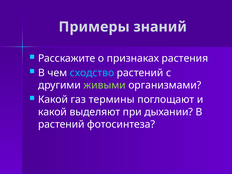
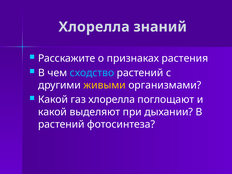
Примеры: Примеры -> Хлорелла (94, 27)
живыми colour: light green -> yellow (105, 85)
газ термины: термины -> хлорелла (112, 100)
